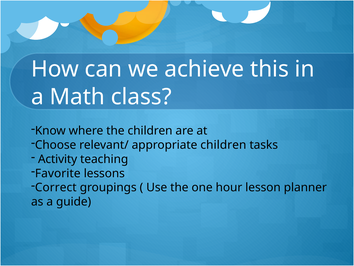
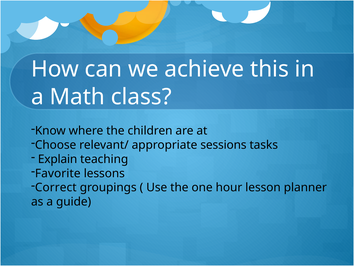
appropriate children: children -> sessions (223, 145)
Activity: Activity -> Explain (58, 159)
